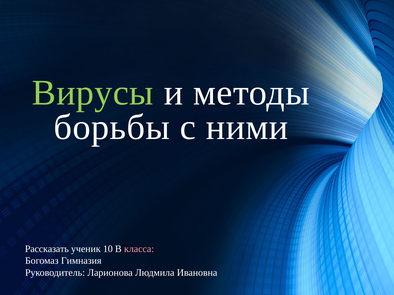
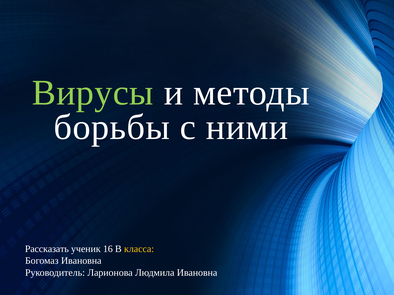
10: 10 -> 16 (108, 249)
класса colour: pink -> yellow (139, 249)
Богомаз Гимназия: Гимназия -> Ивановна (81, 261)
